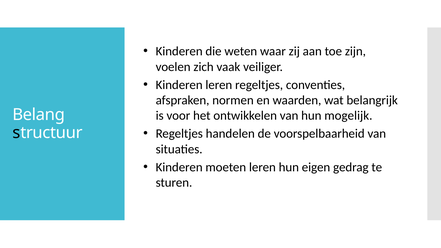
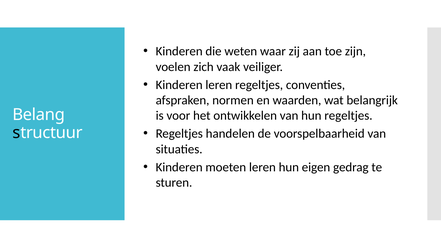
hun mogelijk: mogelijk -> regeltjes (348, 116)
